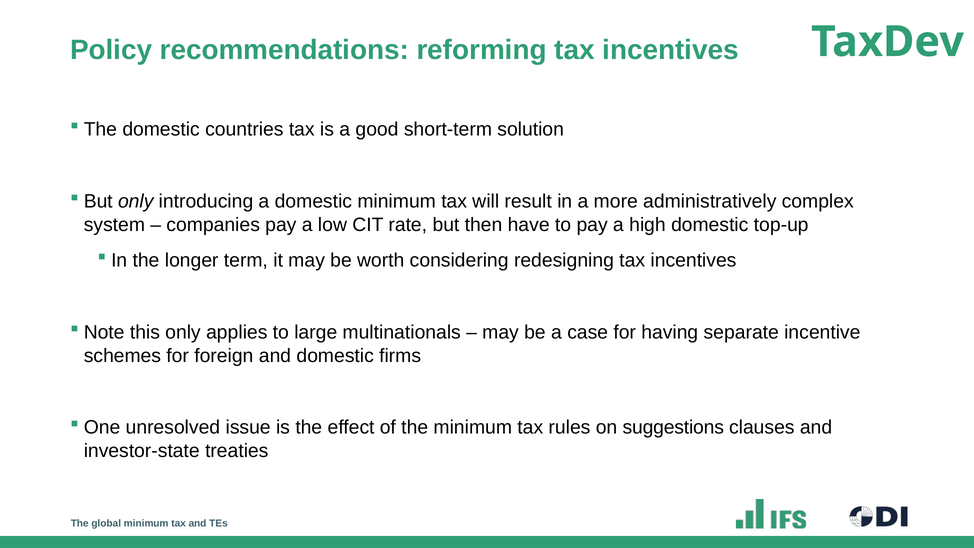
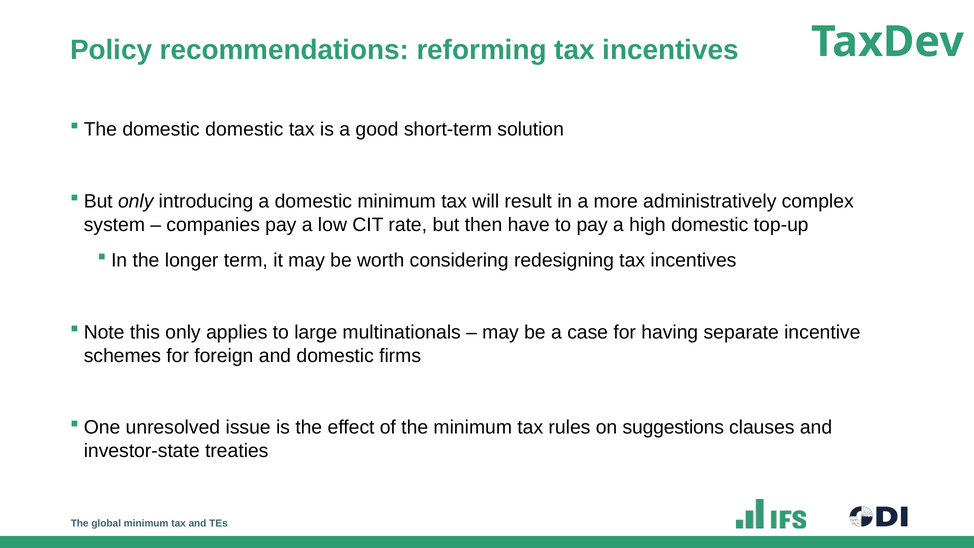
domestic countries: countries -> domestic (244, 130)
